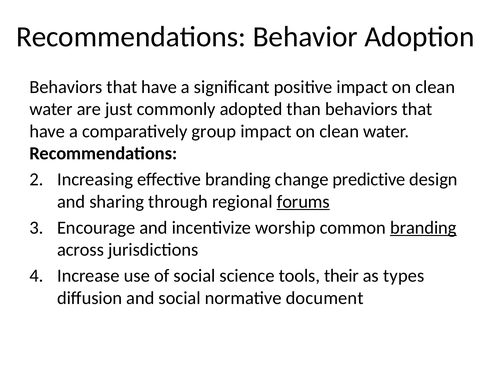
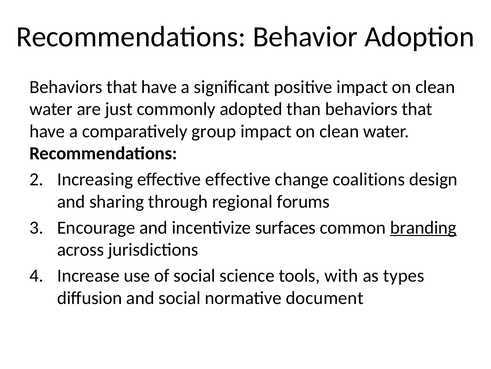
effective branding: branding -> effective (238, 179)
predictive: predictive -> coalitions (369, 179)
forums underline: present -> none (303, 201)
worship: worship -> surfaces (285, 227)
their: their -> with (341, 275)
